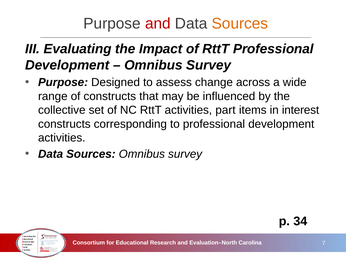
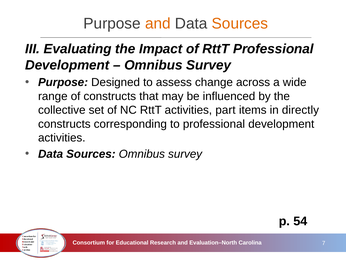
and colour: red -> orange (158, 24)
interest: interest -> directly (300, 110)
34: 34 -> 54 (300, 221)
